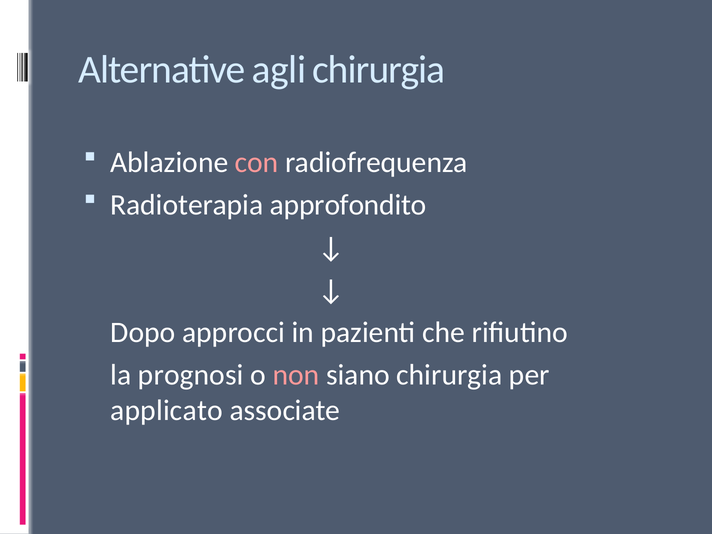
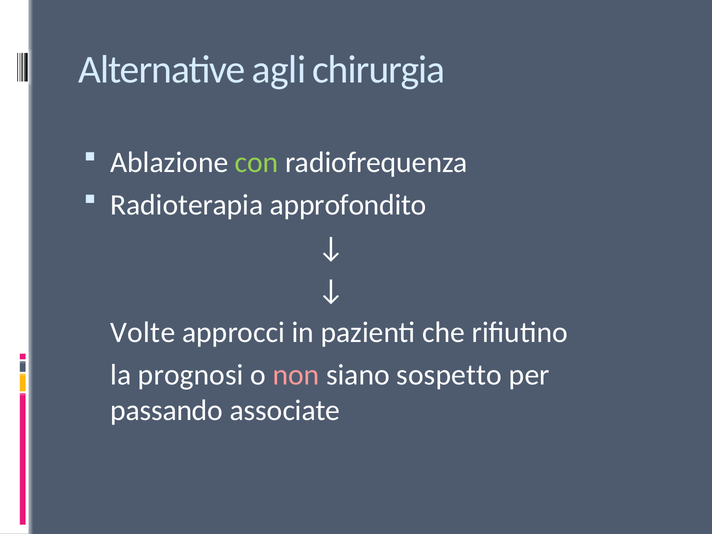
con colour: pink -> light green (257, 162)
Dopo: Dopo -> Volte (143, 332)
siano chirurgia: chirurgia -> sospetto (449, 375)
applicato: applicato -> passando (167, 410)
